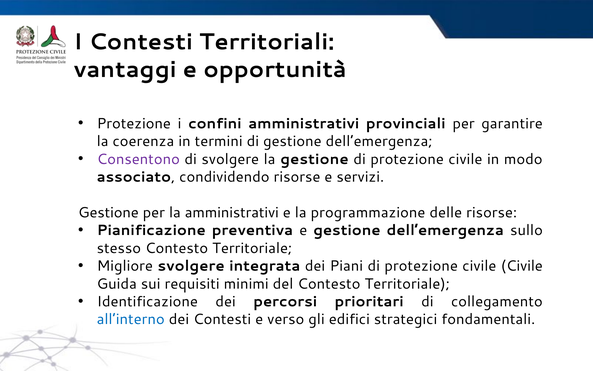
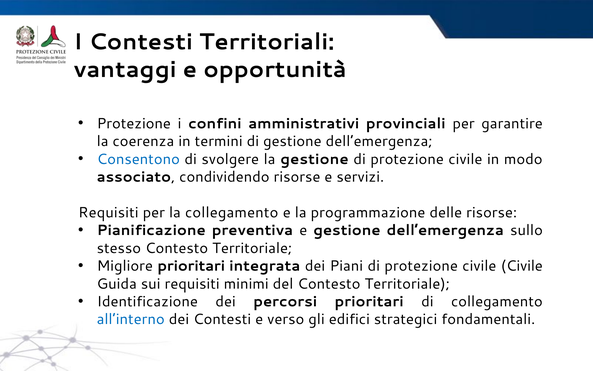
Consentono colour: purple -> blue (138, 159)
Gestione: Gestione -> Requisiti (108, 212)
la amministrativi: amministrativi -> collegamento (232, 212)
Migliore svolgere: svolgere -> prioritari (191, 266)
